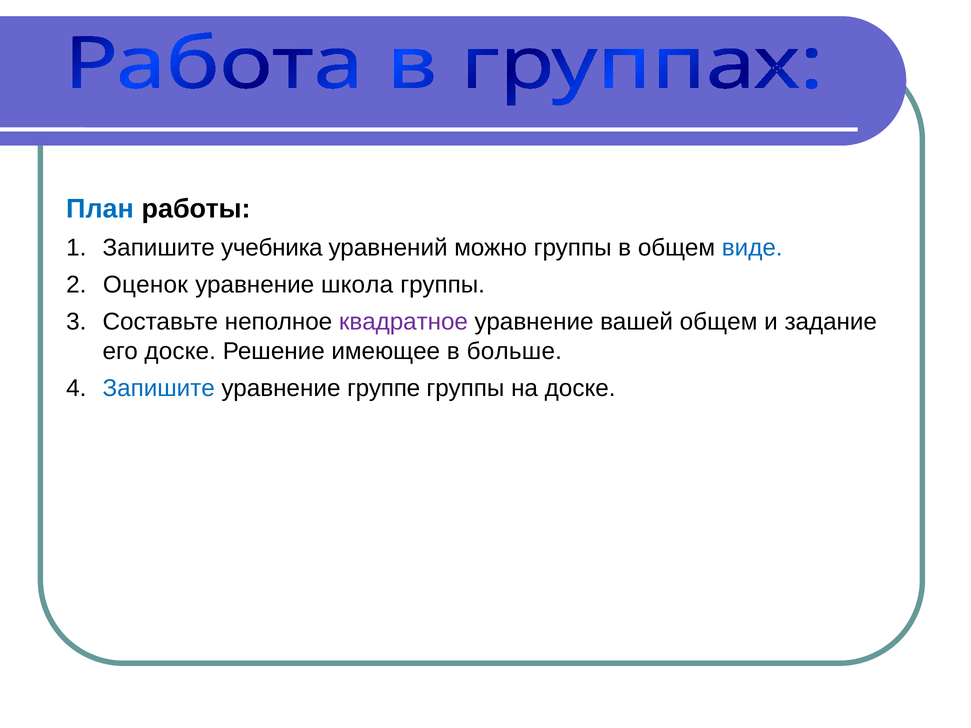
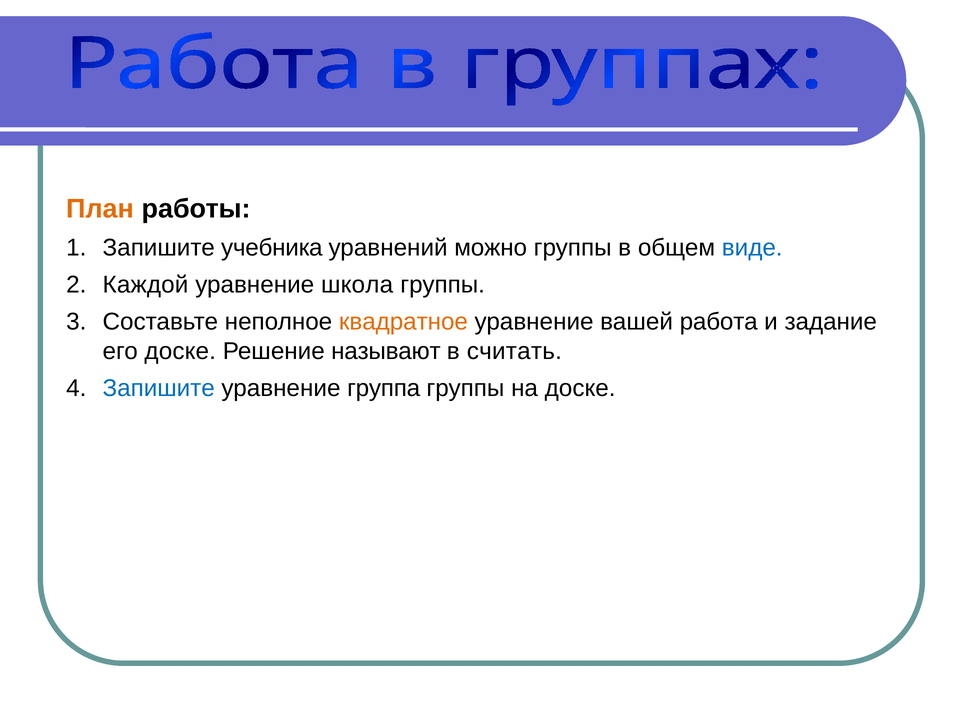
План colour: blue -> orange (100, 209)
Оценок: Оценок -> Каждой (146, 285)
квадратное colour: purple -> orange (403, 322)
вашей общем: общем -> работа (719, 322)
имеющее: имеющее -> называют (386, 351)
больше: больше -> считать (514, 351)
группе: группе -> группа (384, 388)
